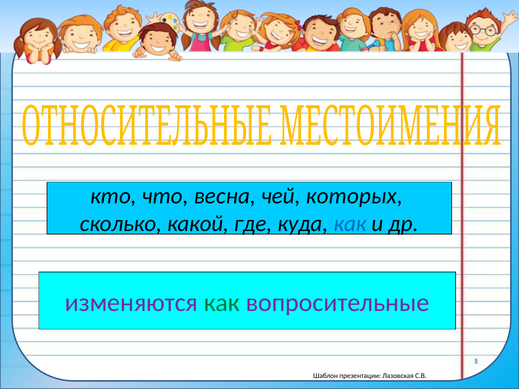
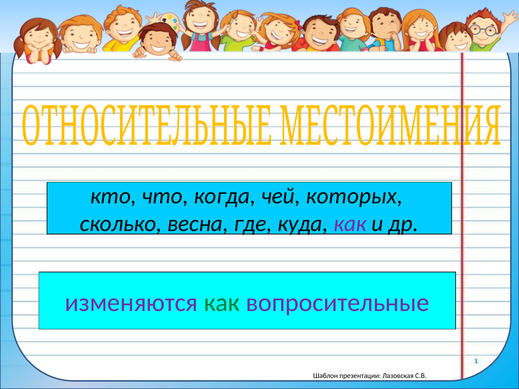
весна: весна -> когда (225, 196)
какой: какой -> весна (198, 224)
как colour: blue -> purple (350, 224)
